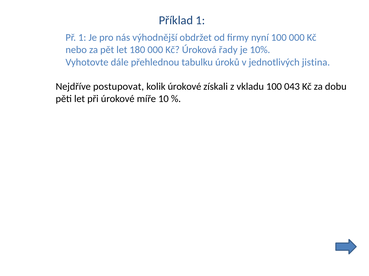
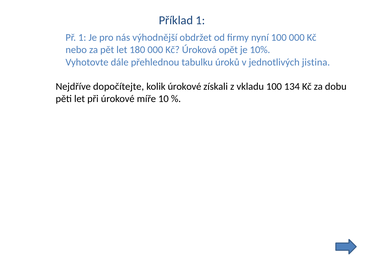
řady: řady -> opět (228, 50)
postupovat: postupovat -> dopočítejte (119, 87)
043: 043 -> 134 (292, 87)
